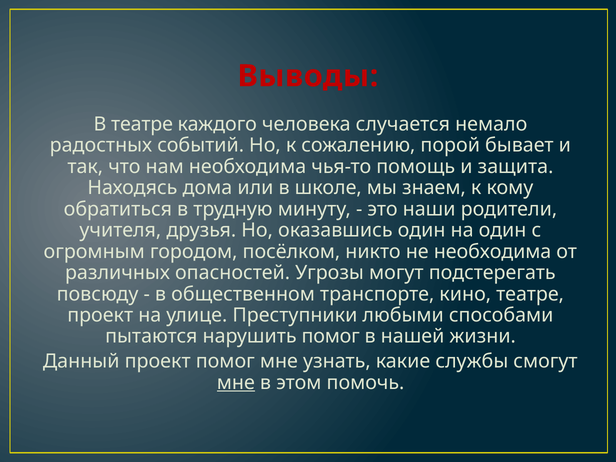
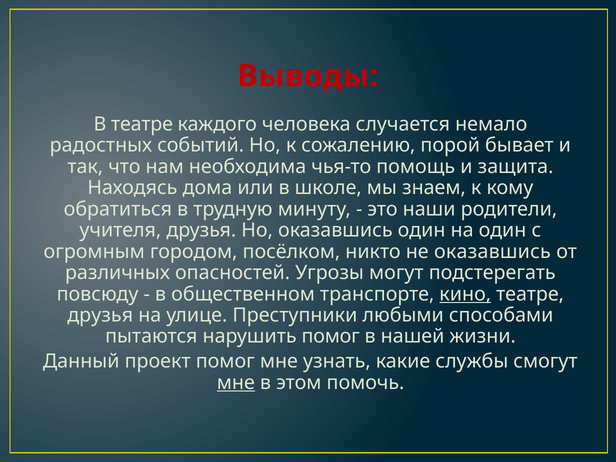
не необходима: необходима -> оказавшись (492, 252)
кино underline: none -> present (465, 294)
проект: проект -> друзья (100, 315)
